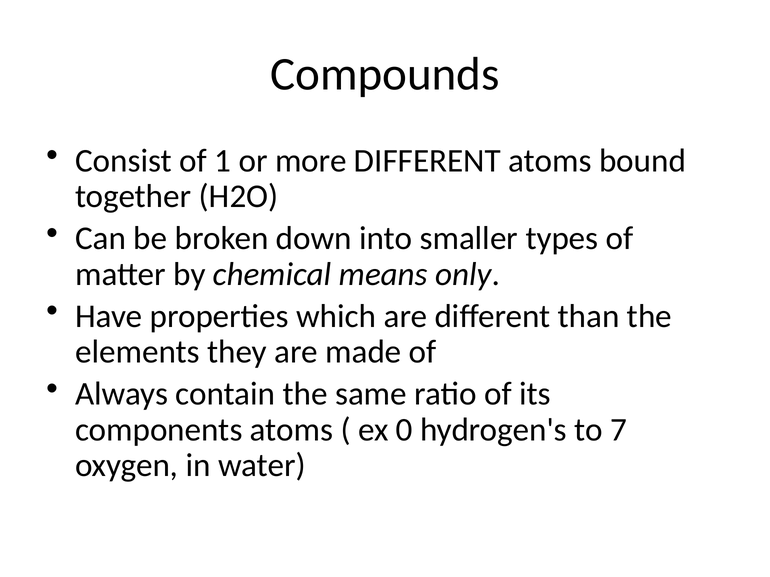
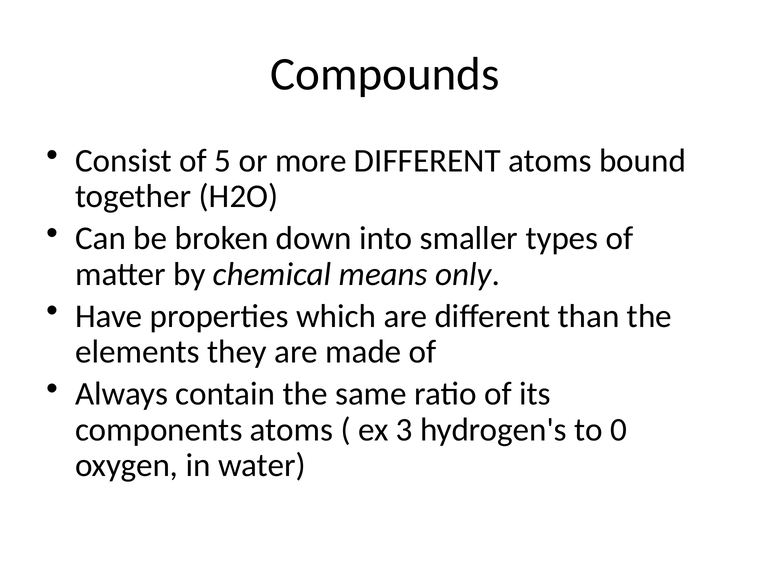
1: 1 -> 5 (223, 161)
0: 0 -> 3 (404, 430)
7: 7 -> 0 (618, 430)
